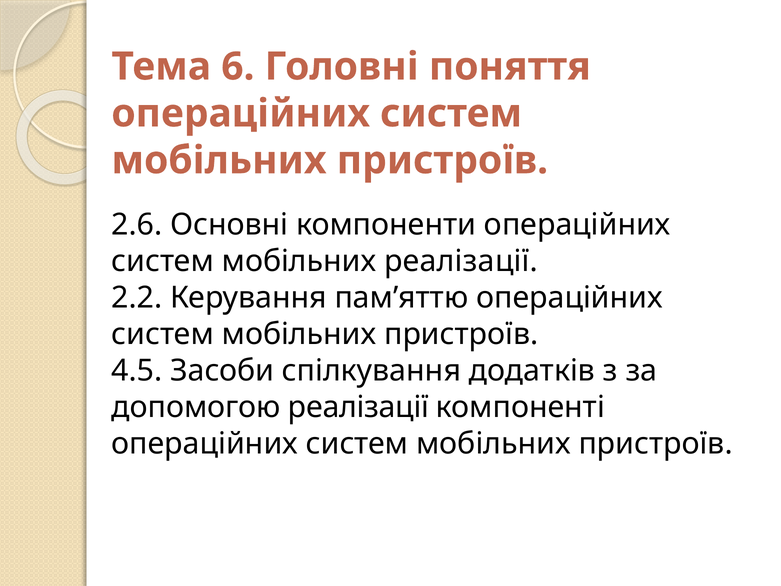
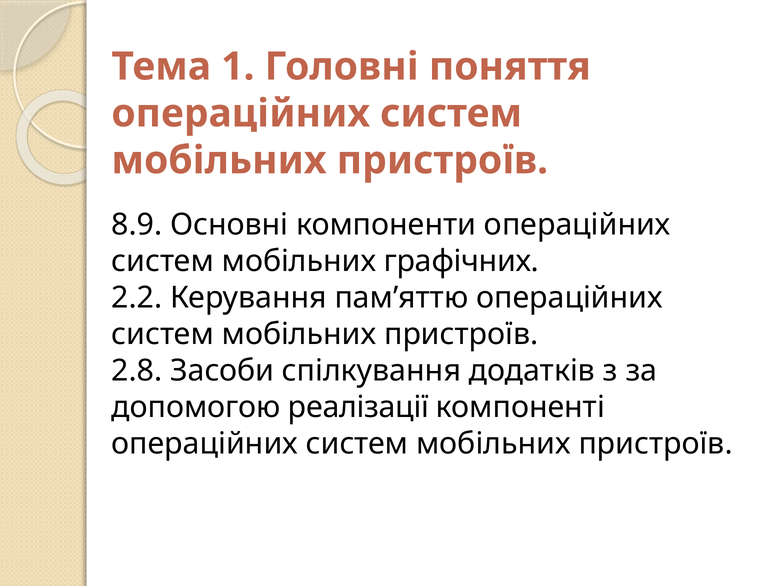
6: 6 -> 1 (238, 67)
2.6: 2.6 -> 8.9 (137, 225)
мобільних реалізації: реалізації -> графічних (461, 261)
4.5: 4.5 -> 2.8 (137, 371)
